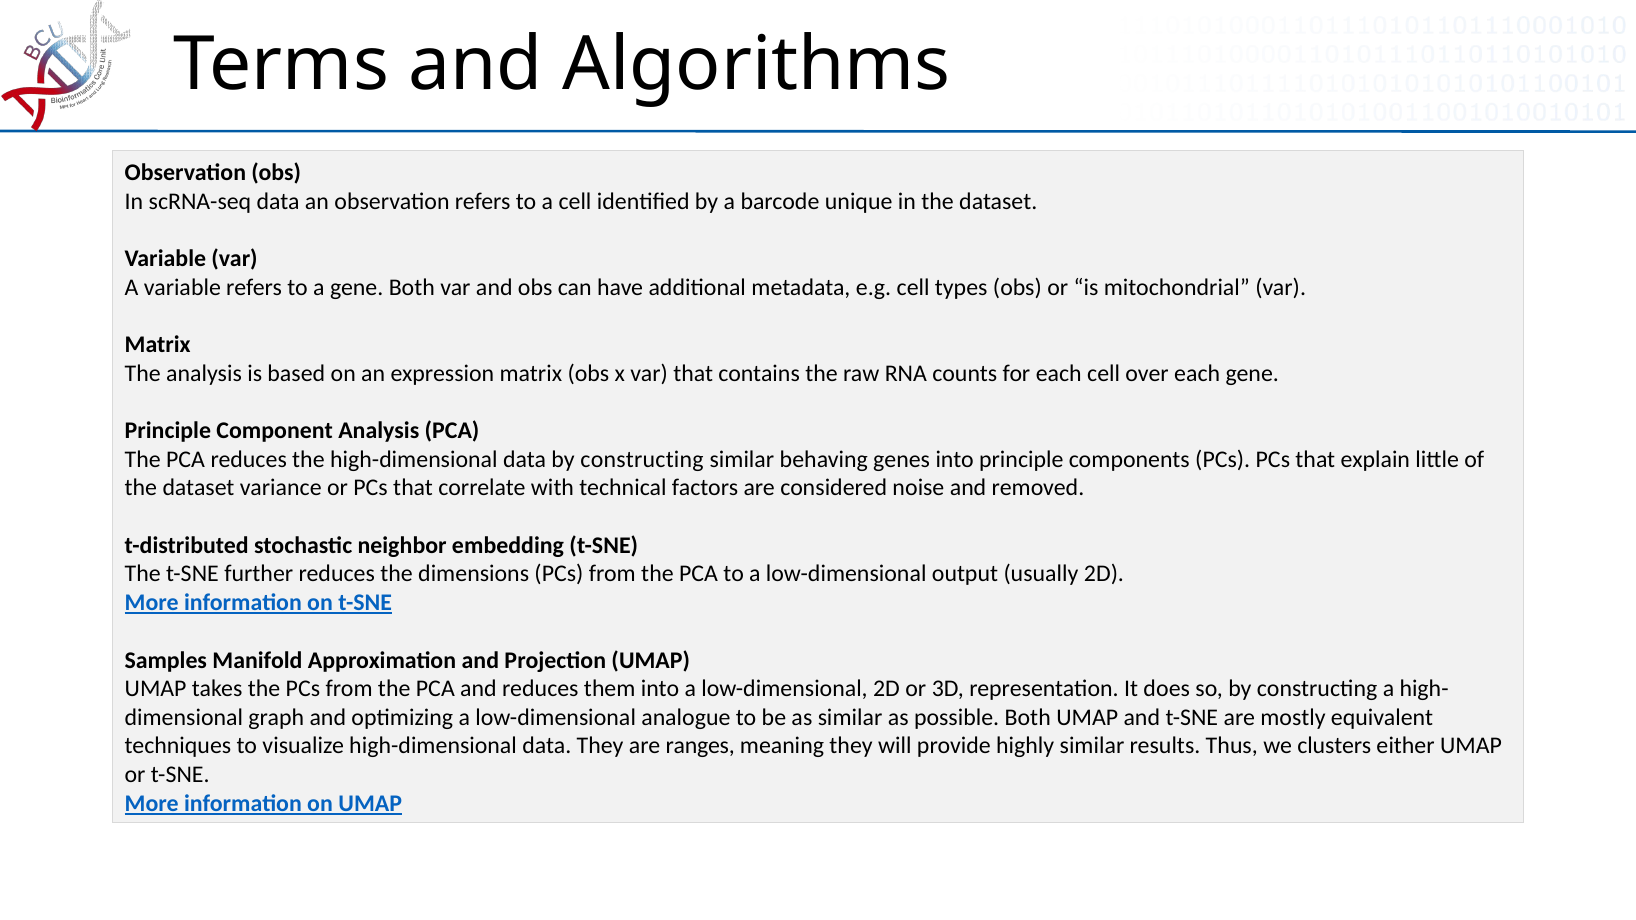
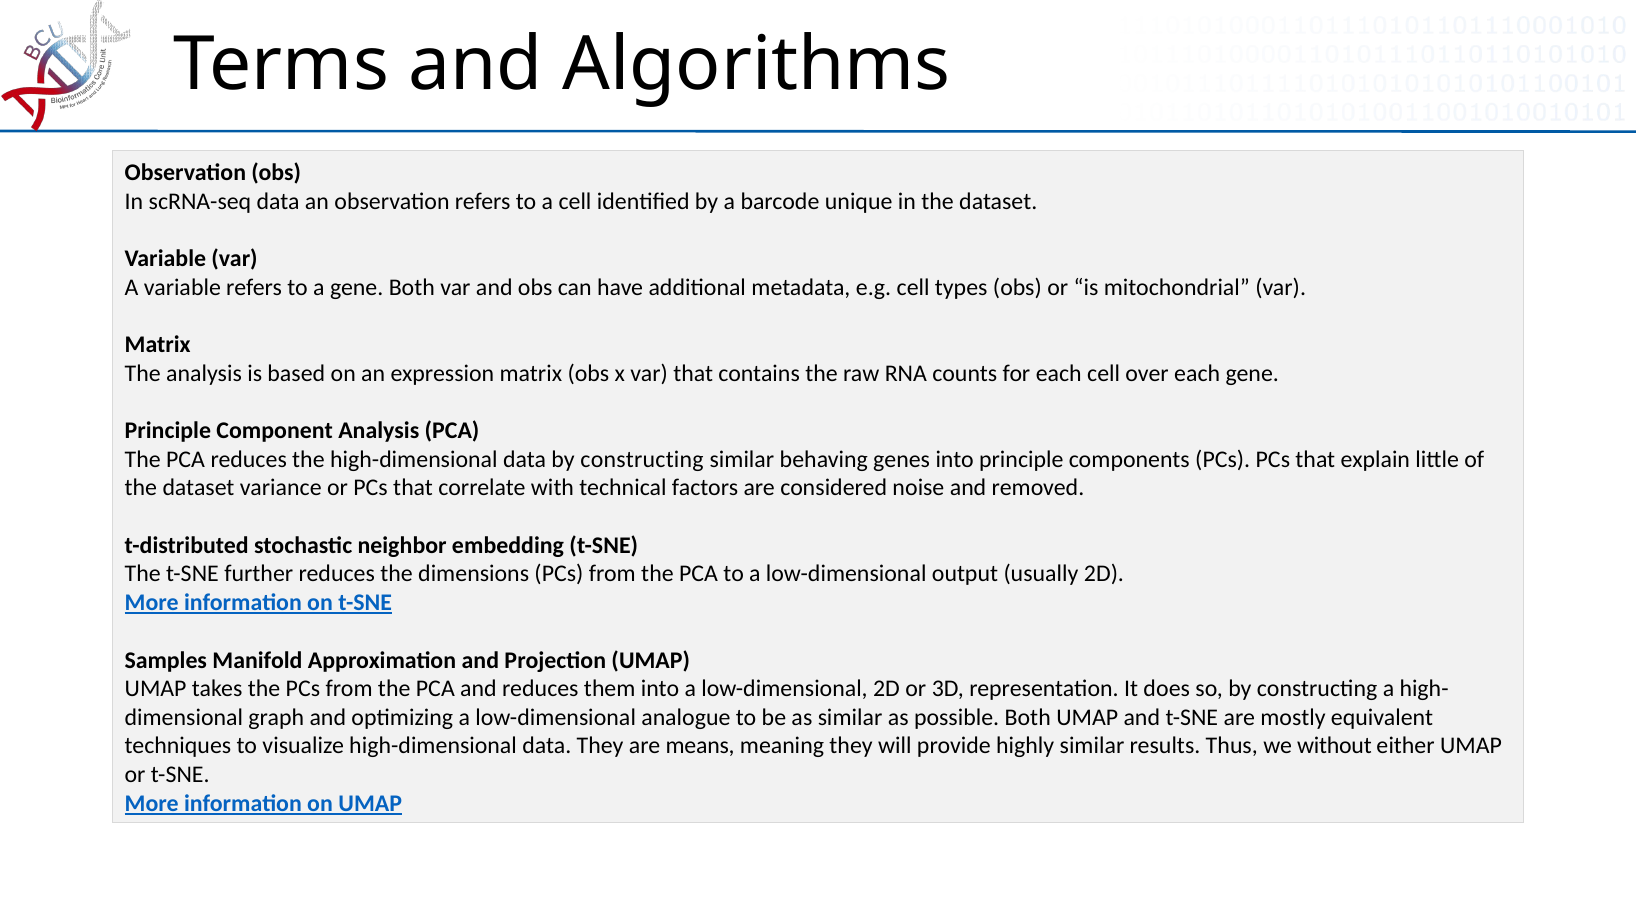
ranges: ranges -> means (700, 746)
clusters: clusters -> without (1334, 746)
